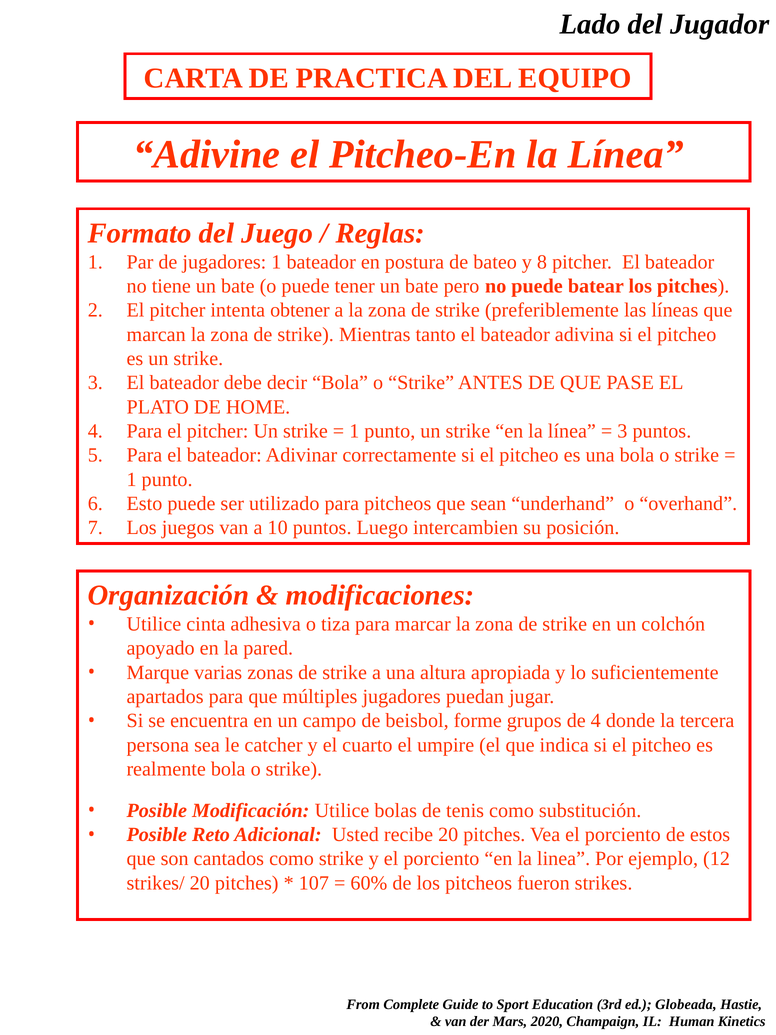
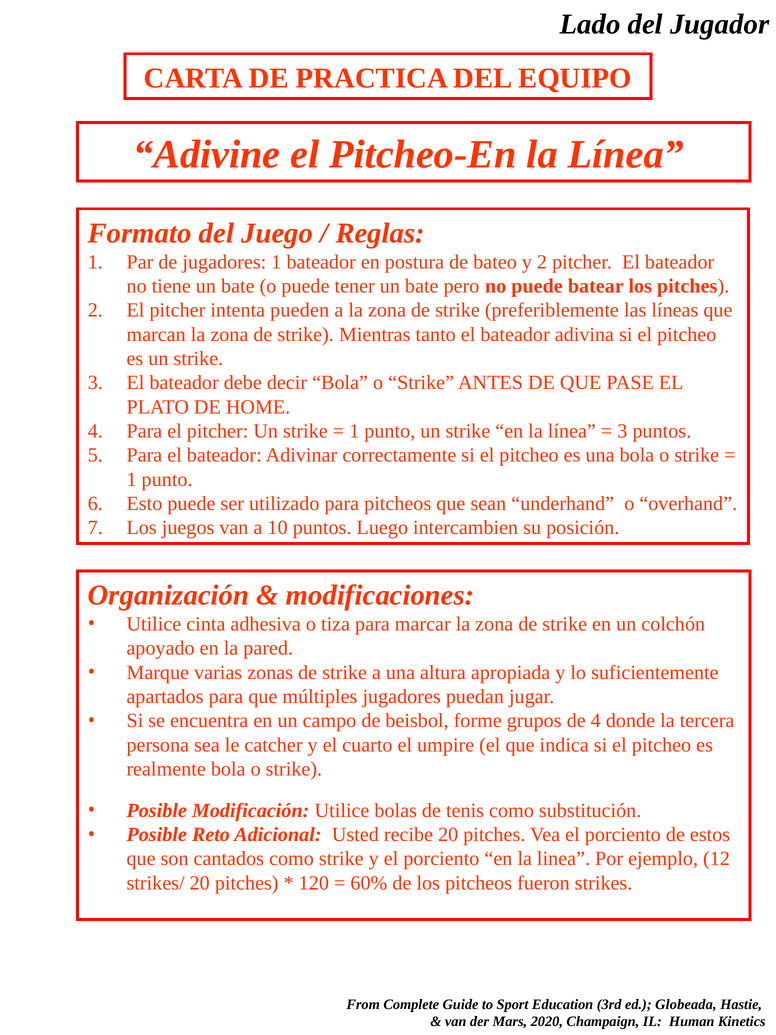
y 8: 8 -> 2 (542, 262)
obtener: obtener -> pueden (300, 310)
107: 107 -> 120 (314, 883)
